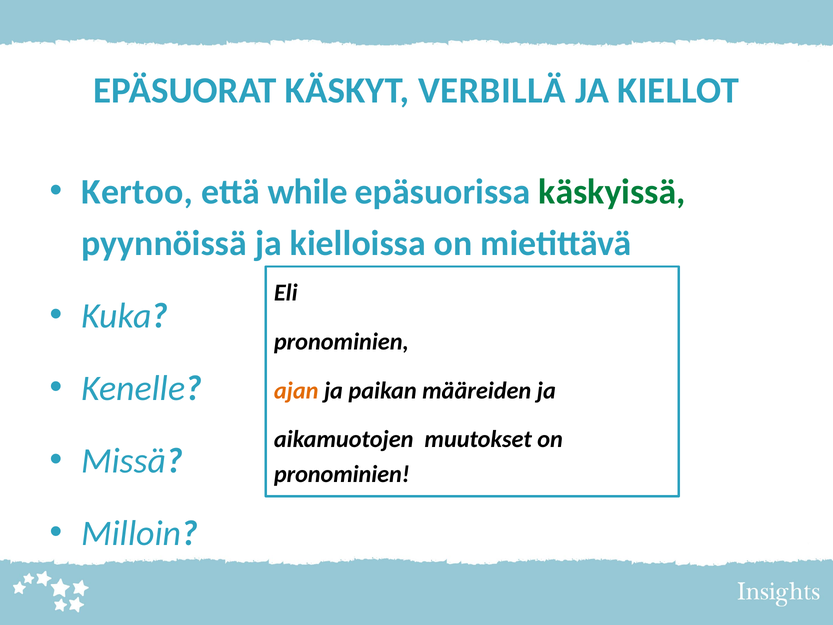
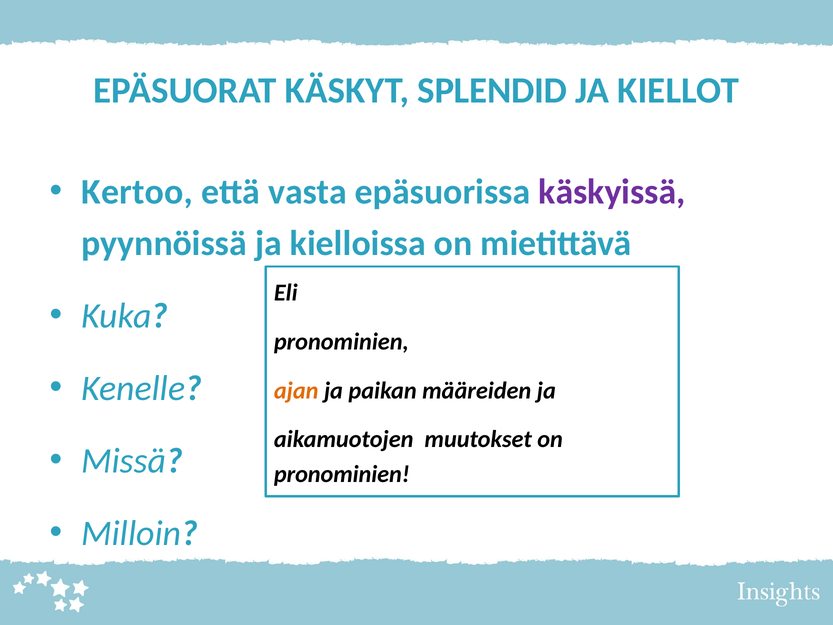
VERBILLÄ: VERBILLÄ -> SPLENDID (492, 91)
while: while -> vasta (308, 192)
käskyissä colour: green -> purple (612, 192)
